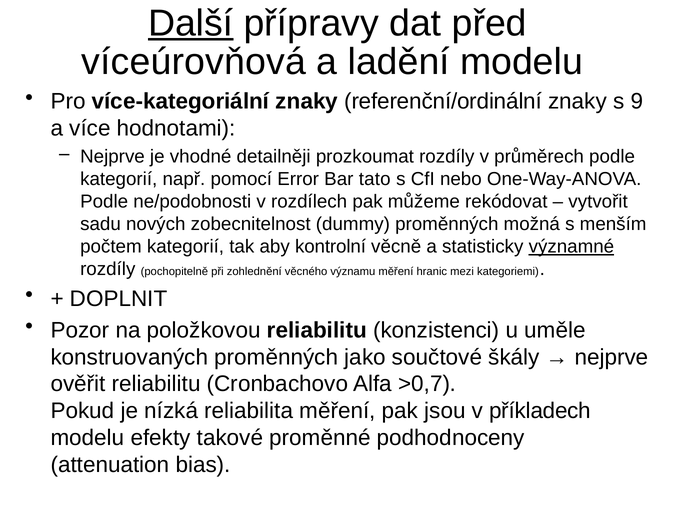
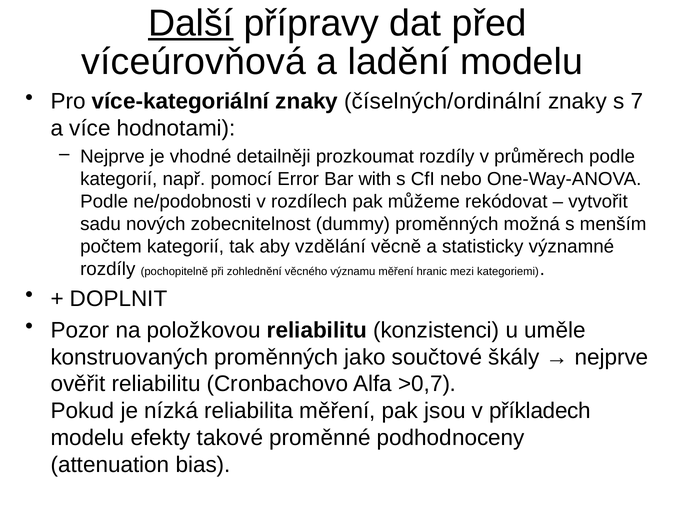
referenční/ordinální: referenční/ordinální -> číselných/ordinální (443, 101)
9: 9 -> 7 (637, 101)
tato: tato -> with (375, 179)
kontrolní: kontrolní -> vzdělání (330, 247)
významné underline: present -> none (571, 247)
